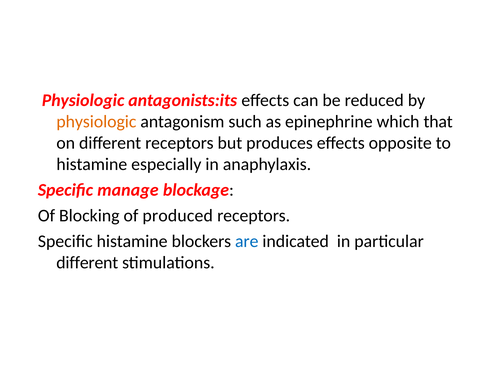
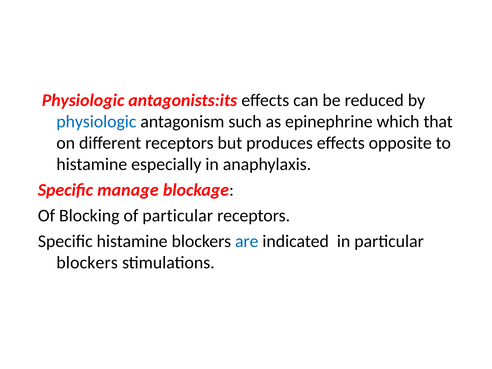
physiologic colour: orange -> blue (96, 122)
of produced: produced -> particular (178, 216)
different: different -> blockers (87, 263)
